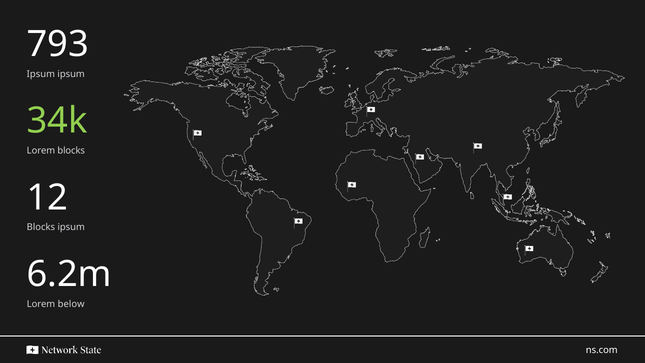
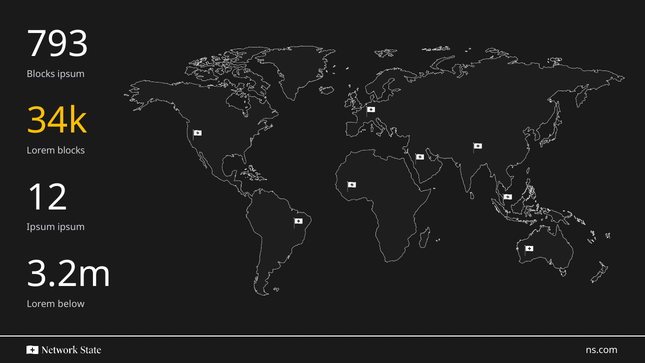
Ipsum: Ipsum -> Blocks (41, 74)
34k colour: light green -> yellow (57, 121)
Blocks: Blocks -> Ipsum (41, 227)
6.2m: 6.2m -> 3.2m (69, 274)
